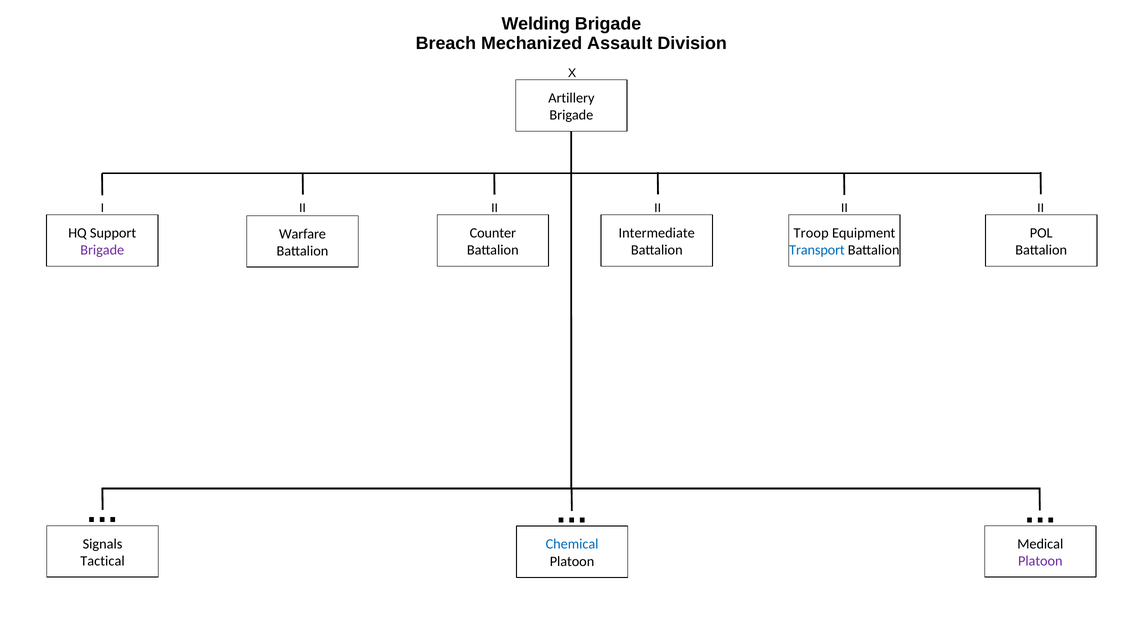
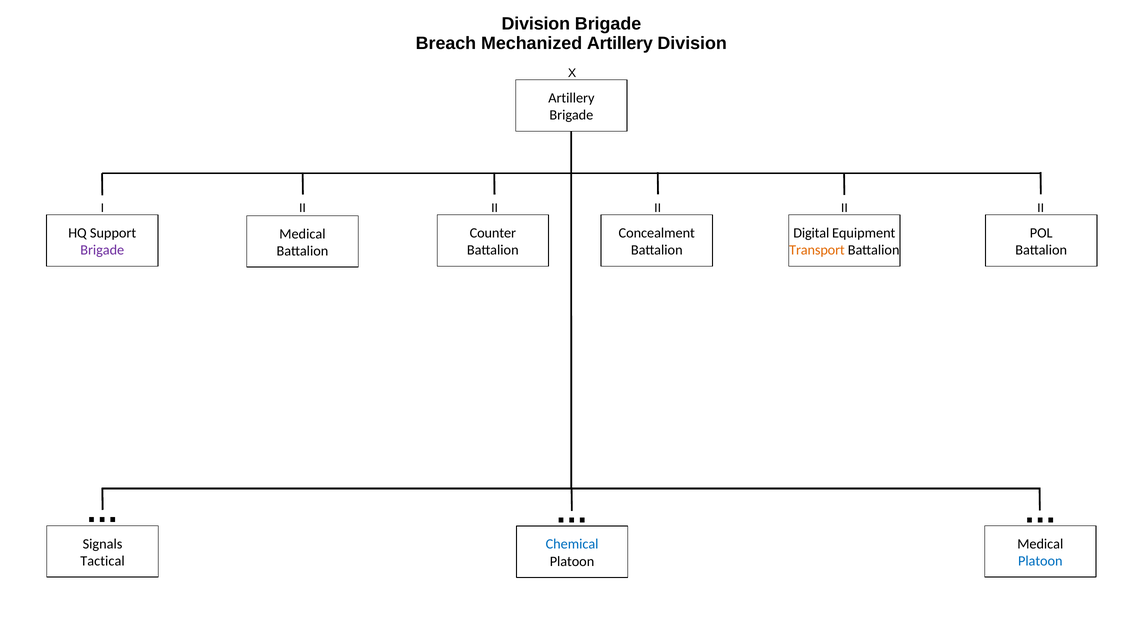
Welding: Welding -> Division (536, 24)
Mechanized Assault: Assault -> Artillery (620, 43)
Intermediate: Intermediate -> Concealment (657, 233)
Troop: Troop -> Digital (811, 233)
Warfare: Warfare -> Medical (302, 234)
Transport colour: blue -> orange (817, 250)
Platoon colour: purple -> blue (1040, 561)
